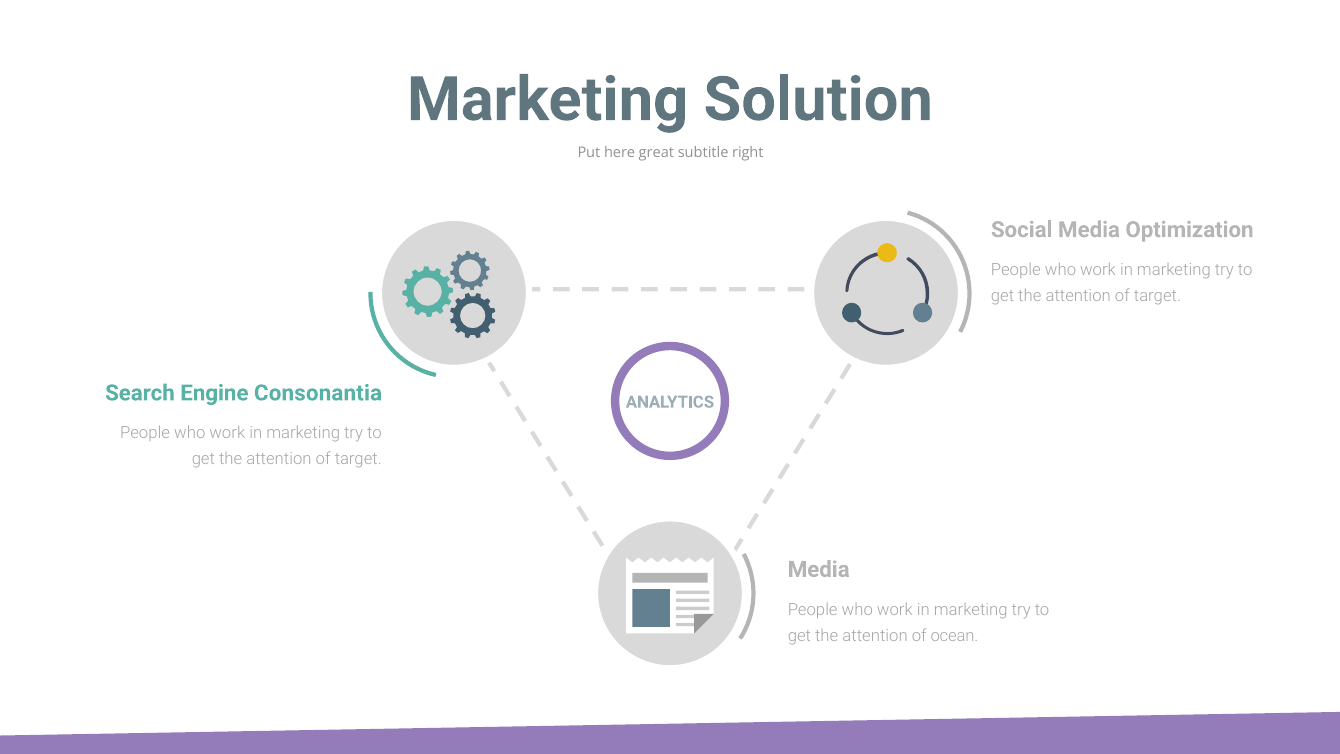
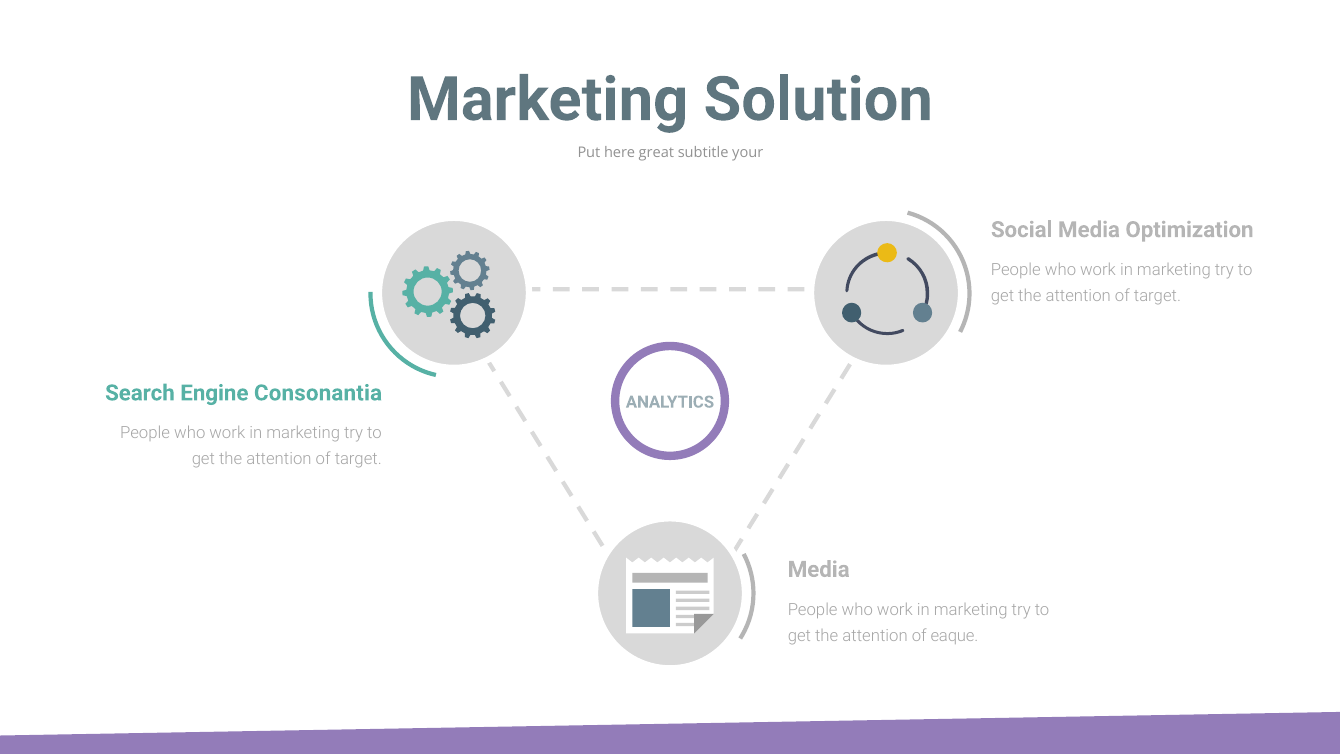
right: right -> your (748, 153)
ocean: ocean -> eaque (954, 636)
